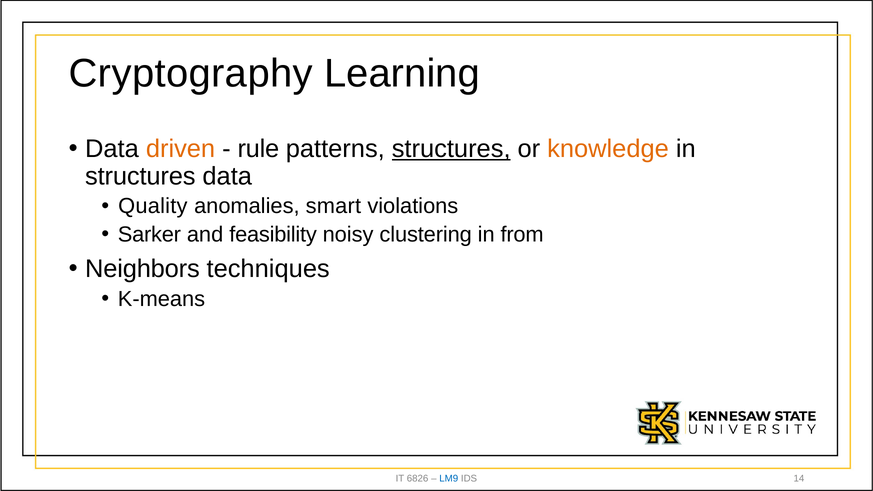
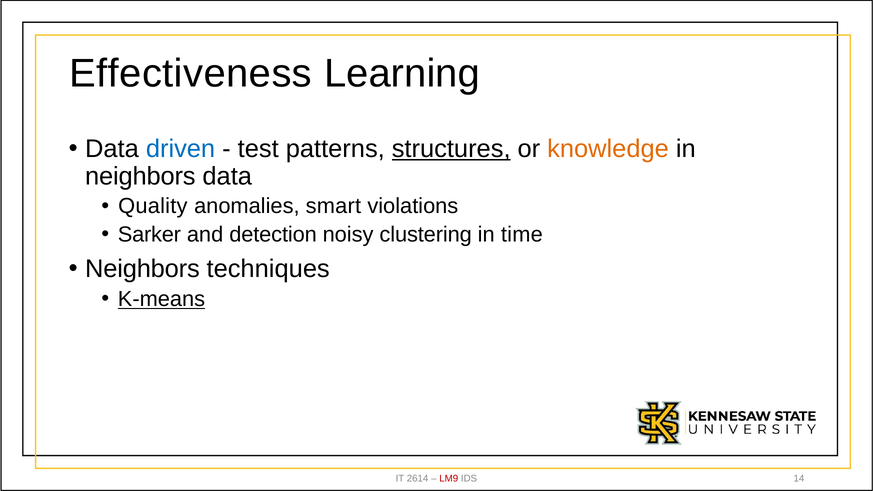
Cryptography: Cryptography -> Effectiveness (191, 73)
driven colour: orange -> blue (181, 149)
rule: rule -> test (258, 149)
structures: structures -> neighbors (140, 176)
feasibility: feasibility -> detection (273, 234)
from: from -> time (522, 234)
K-means underline: none -> present (161, 299)
6826: 6826 -> 2614 (418, 479)
LM9 colour: blue -> red (449, 479)
